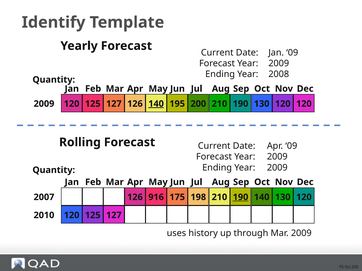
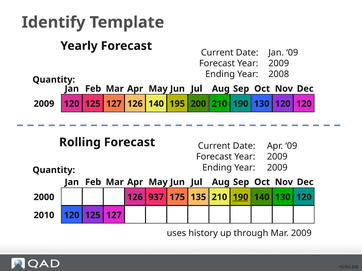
140 underline: present -> none (156, 104)
916: 916 -> 937 (156, 197)
198: 198 -> 135 (198, 197)
2007: 2007 -> 2000 (44, 197)
